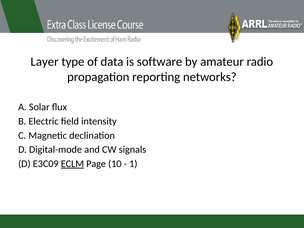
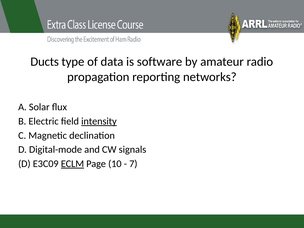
Layer: Layer -> Ducts (45, 62)
intensity underline: none -> present (99, 121)
1: 1 -> 7 (133, 164)
